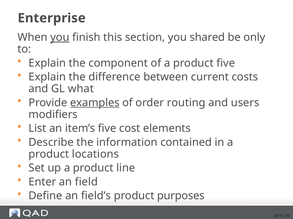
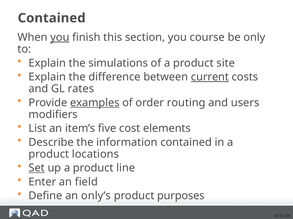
Enterprise: Enterprise -> Contained (52, 18)
shared: shared -> course (207, 37)
component: component -> simulations (118, 63)
product five: five -> site (226, 63)
current underline: none -> present (210, 77)
what: what -> rates (81, 89)
Set underline: none -> present (37, 169)
field’s: field’s -> only’s (96, 196)
